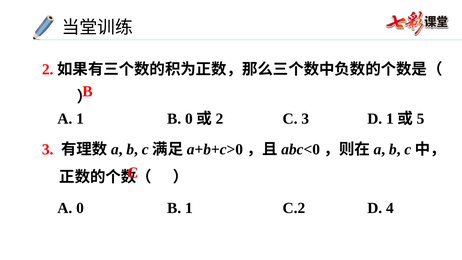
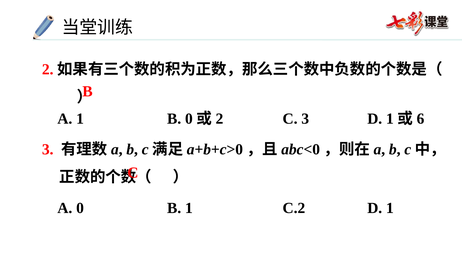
5: 5 -> 6 (420, 119)
C.2 D 4: 4 -> 1 (390, 208)
